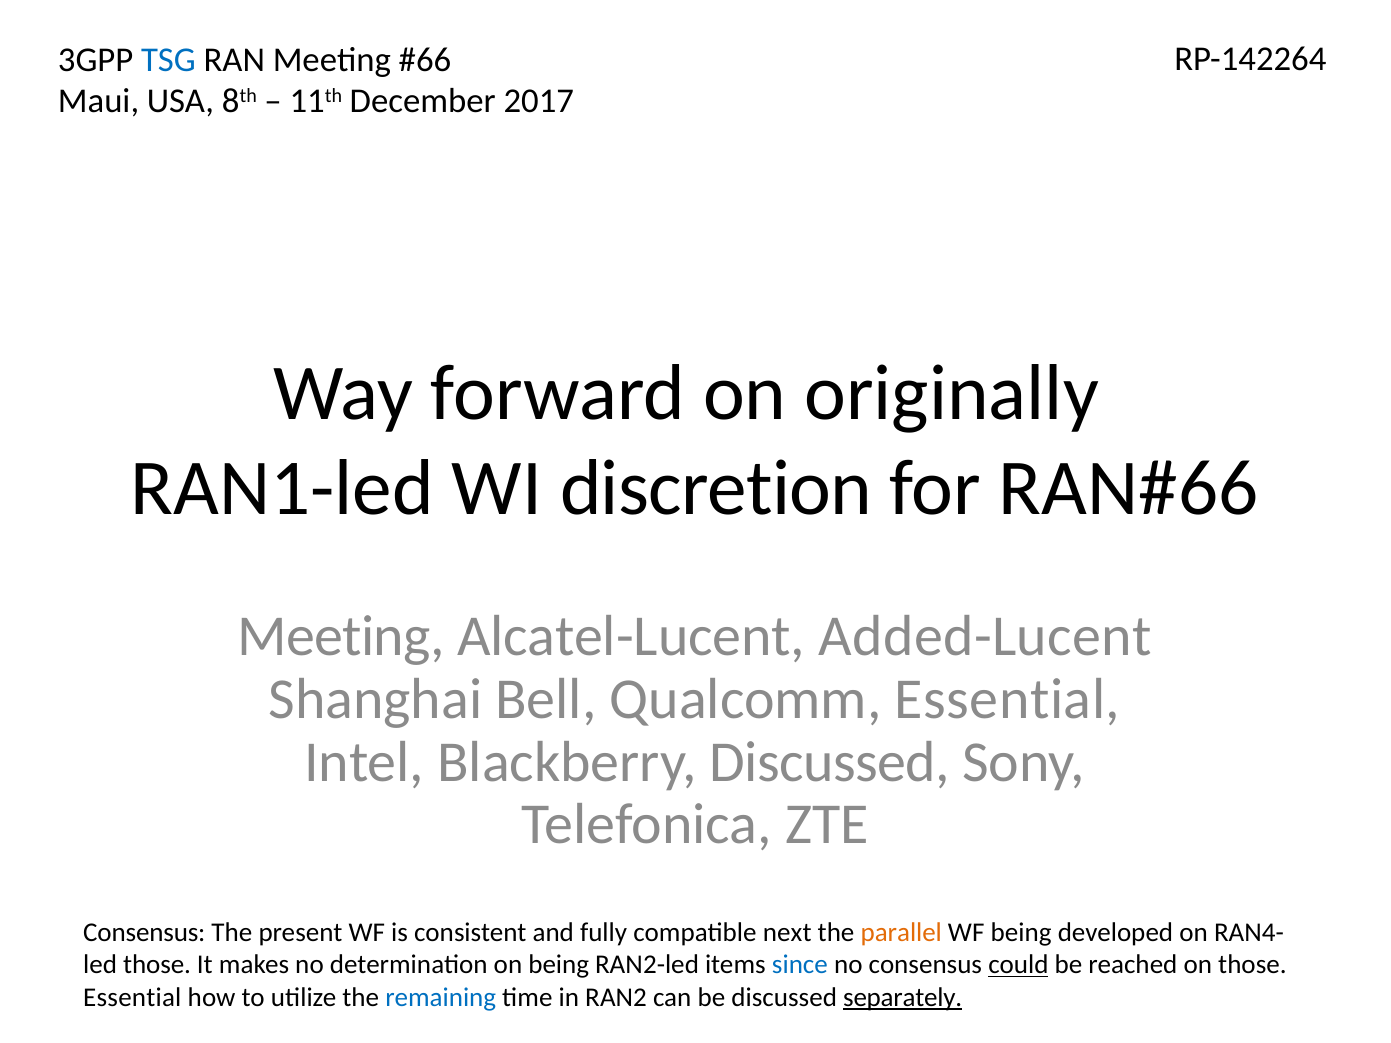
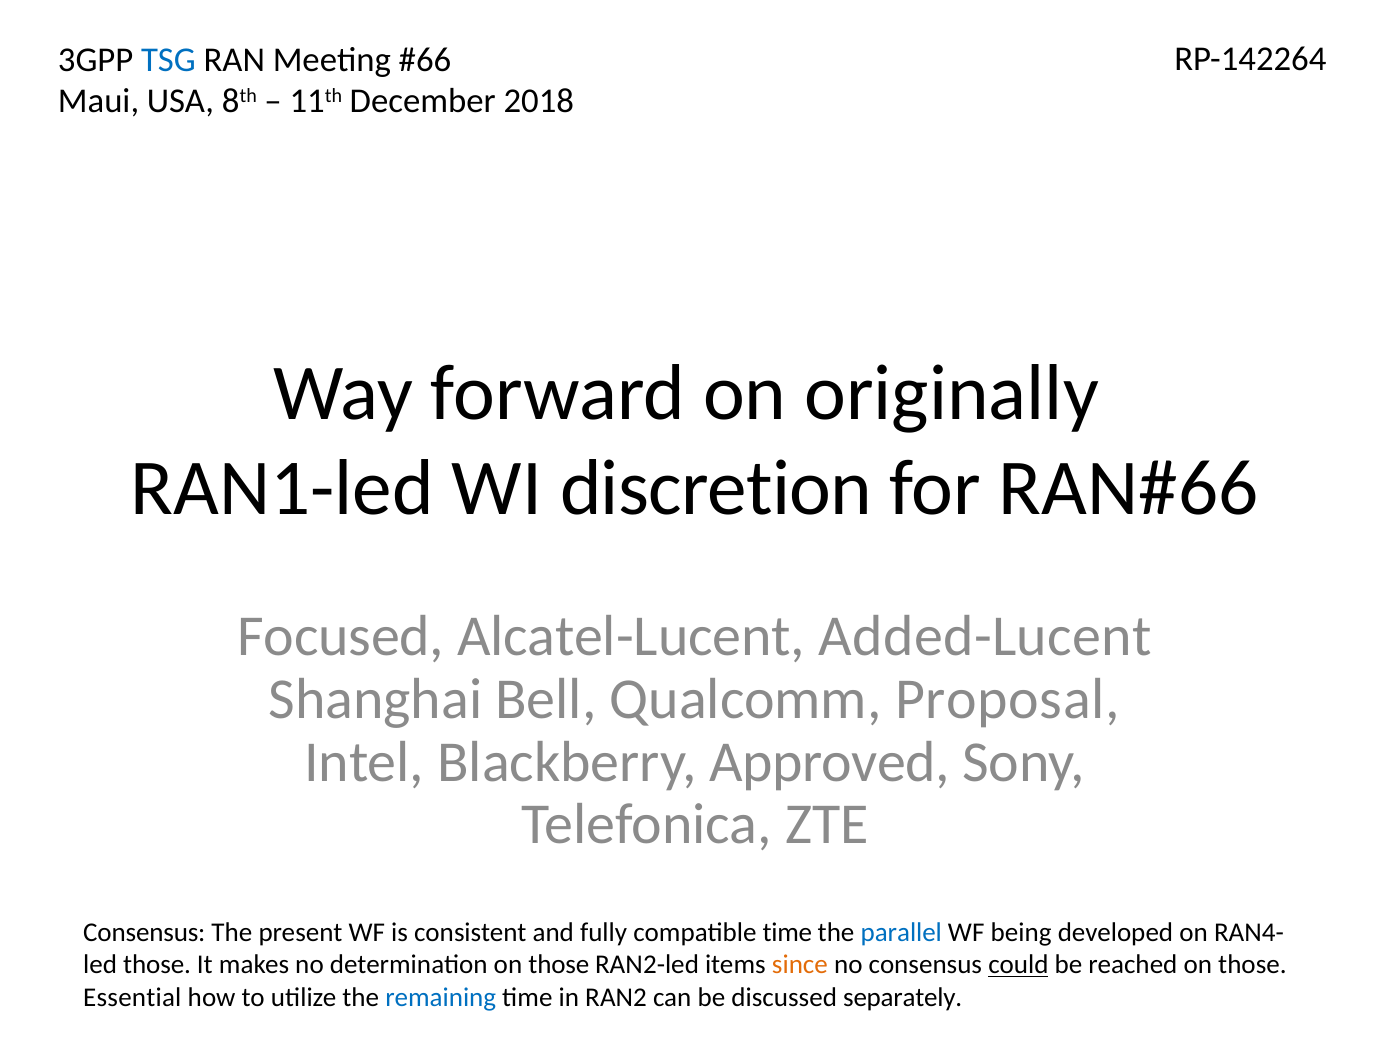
2017: 2017 -> 2018 (539, 102)
Meeting: Meeting -> Focused (341, 637)
Qualcomm Essential: Essential -> Proposal (1008, 700)
Blackberry Discussed: Discussed -> Approved (830, 762)
compatible next: next -> time (787, 933)
parallel colour: orange -> blue (901, 933)
determination on being: being -> those (559, 965)
since colour: blue -> orange (800, 965)
separately underline: present -> none (903, 998)
